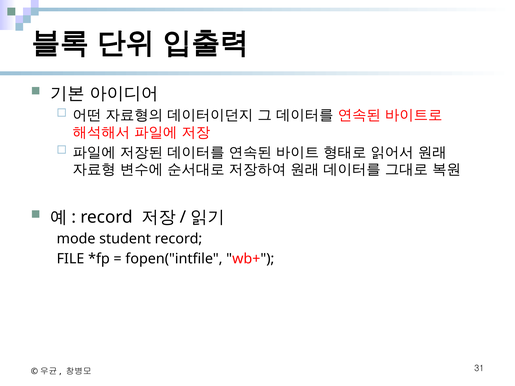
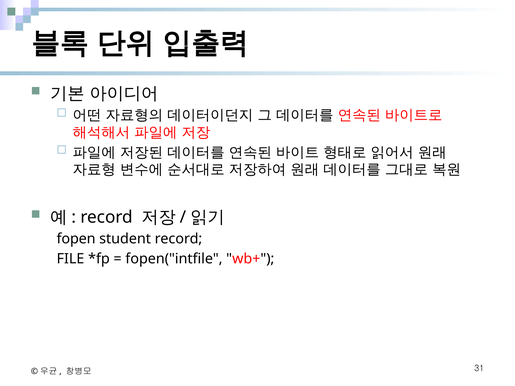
mode: mode -> fopen (76, 239)
